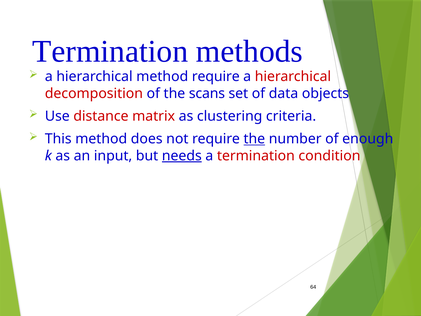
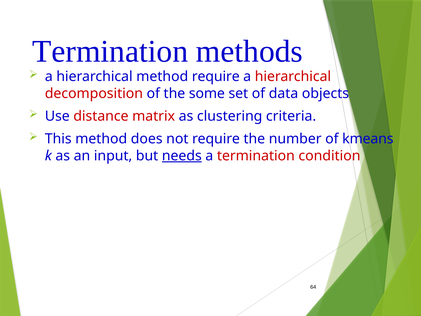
scans: scans -> some (207, 93)
the underline: present -> none (254, 139)
enough: enough -> kmeans (368, 139)
